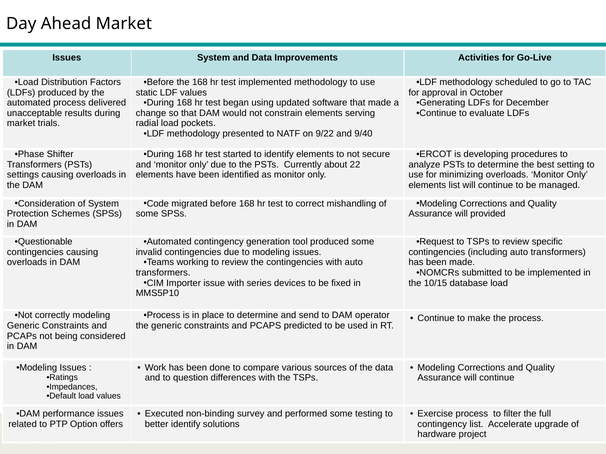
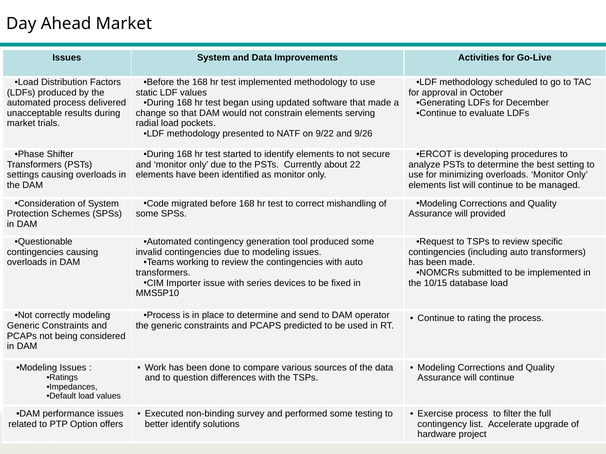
9/40: 9/40 -> 9/26 (363, 134)
make: make -> rating (479, 319)
